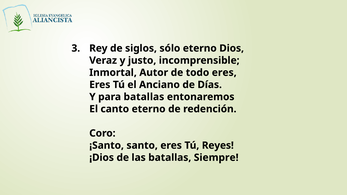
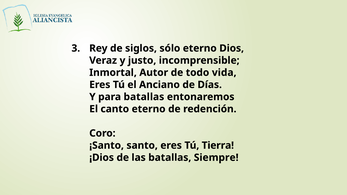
todo eres: eres -> vida (224, 73)
Reyes: Reyes -> Tierra (218, 146)
